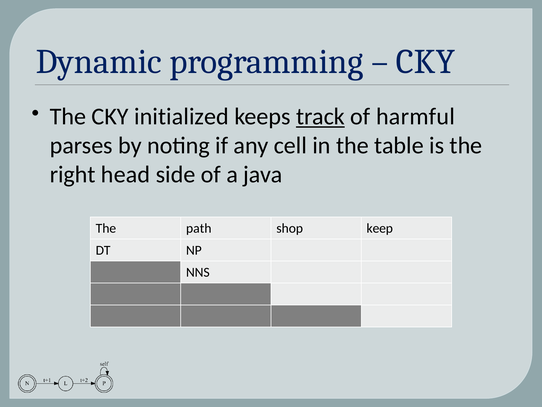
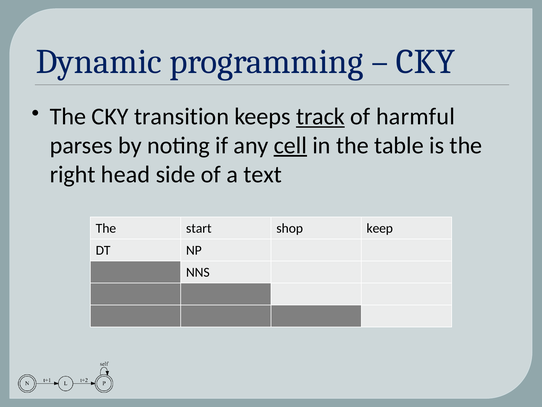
initialized: initialized -> transition (182, 116)
cell underline: none -> present (290, 145)
java: java -> text (263, 174)
path: path -> start (199, 228)
